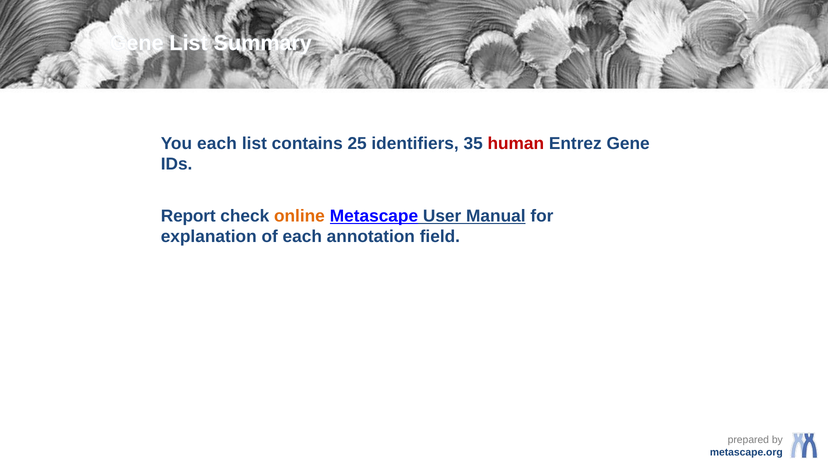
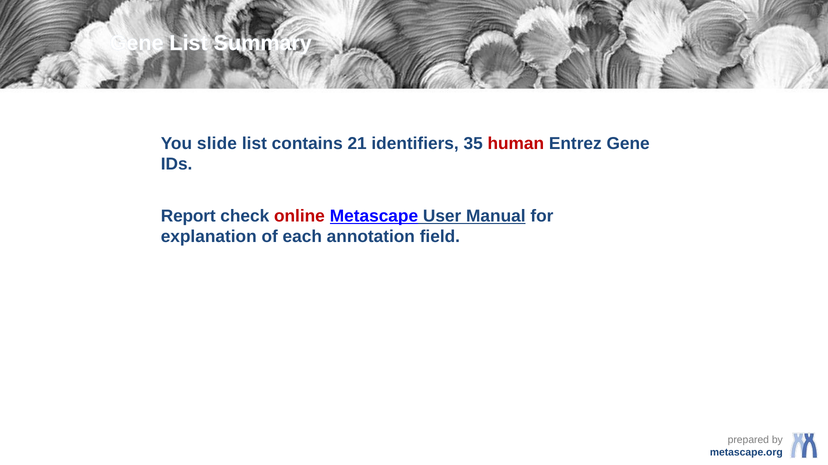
You each: each -> slide (217, 144)
25: 25 -> 21 (357, 144)
online colour: orange -> red (299, 216)
